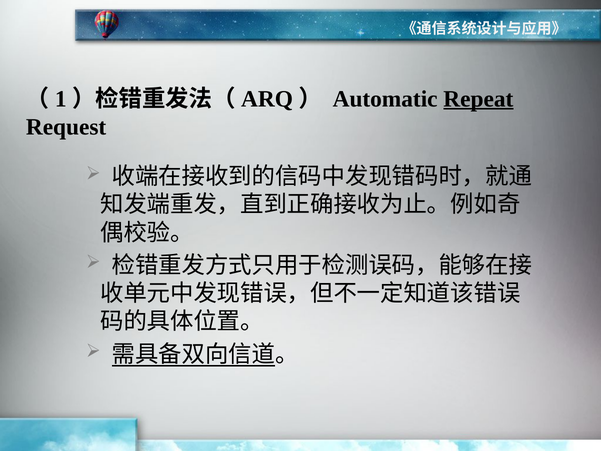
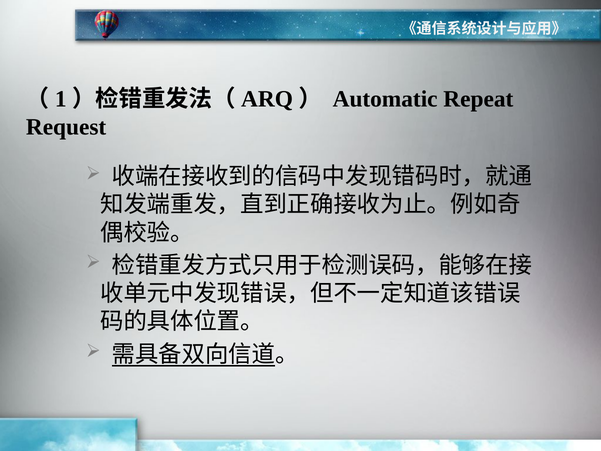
Repeat underline: present -> none (478, 99)
